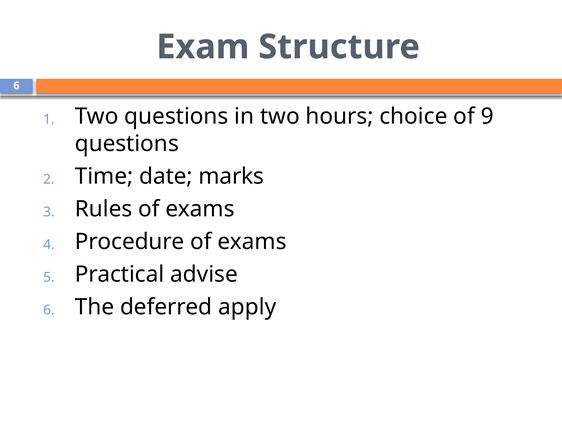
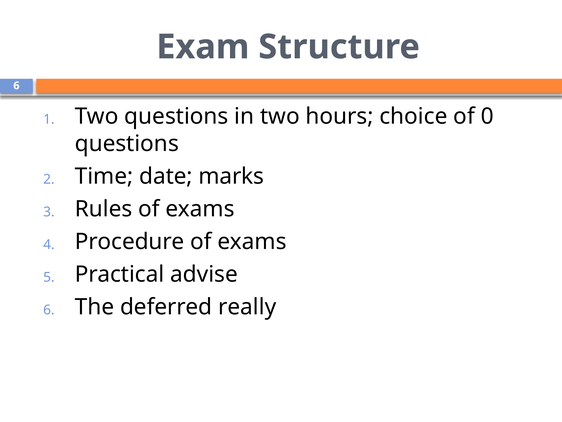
9: 9 -> 0 (487, 116)
apply: apply -> really (247, 307)
